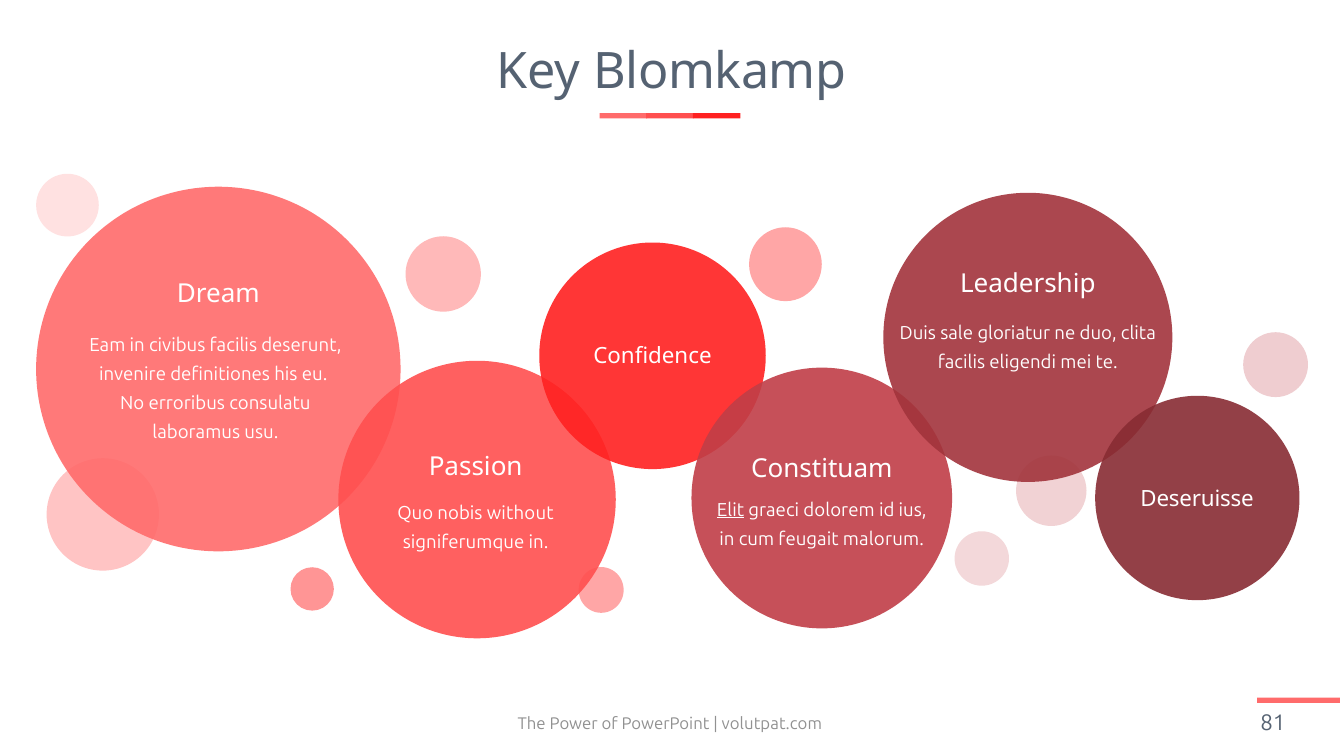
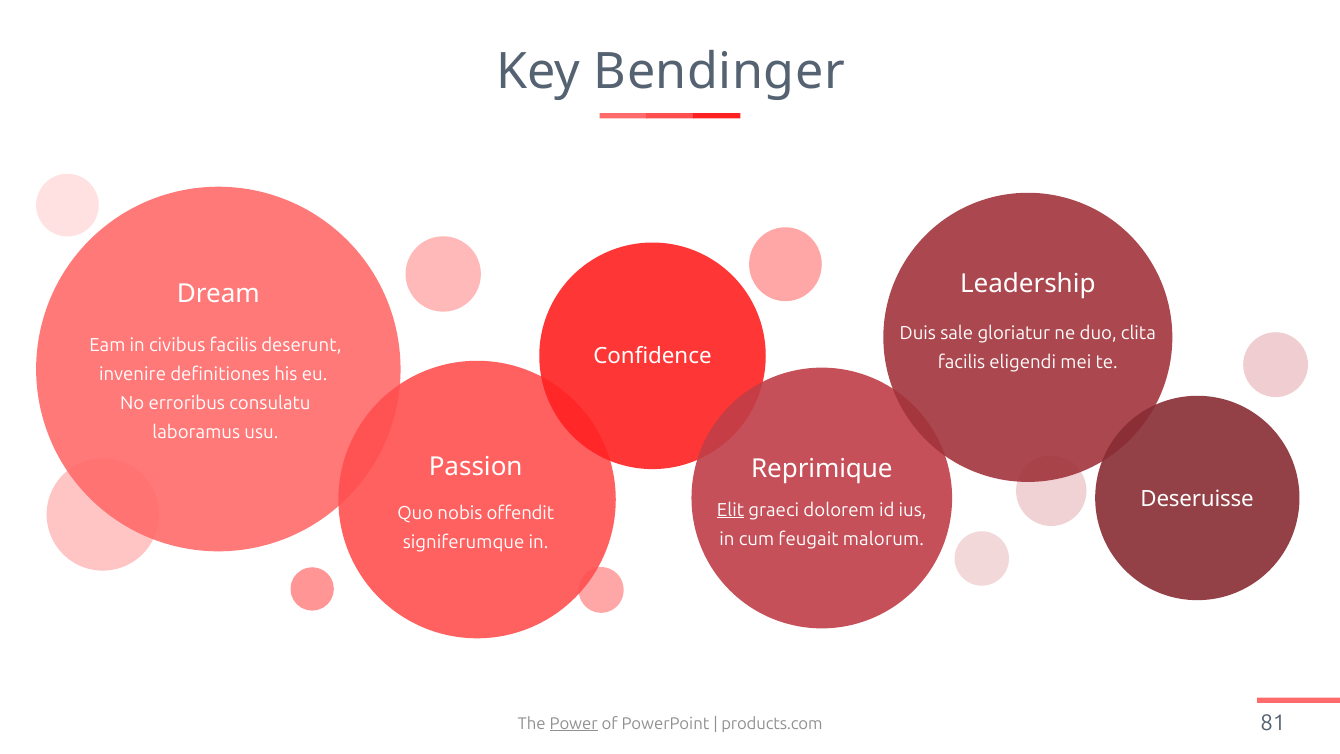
Blomkamp: Blomkamp -> Bendinger (719, 72)
Constituam: Constituam -> Reprimique (822, 468)
without: without -> offendit (520, 513)
Power underline: none -> present (574, 723)
volutpat.com: volutpat.com -> products.com (772, 723)
